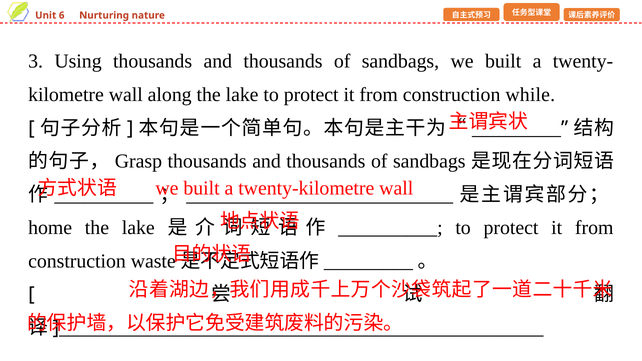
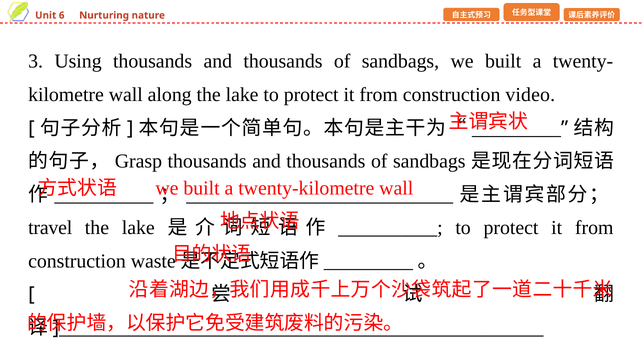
while: while -> video (530, 95)
home: home -> travel (50, 228)
